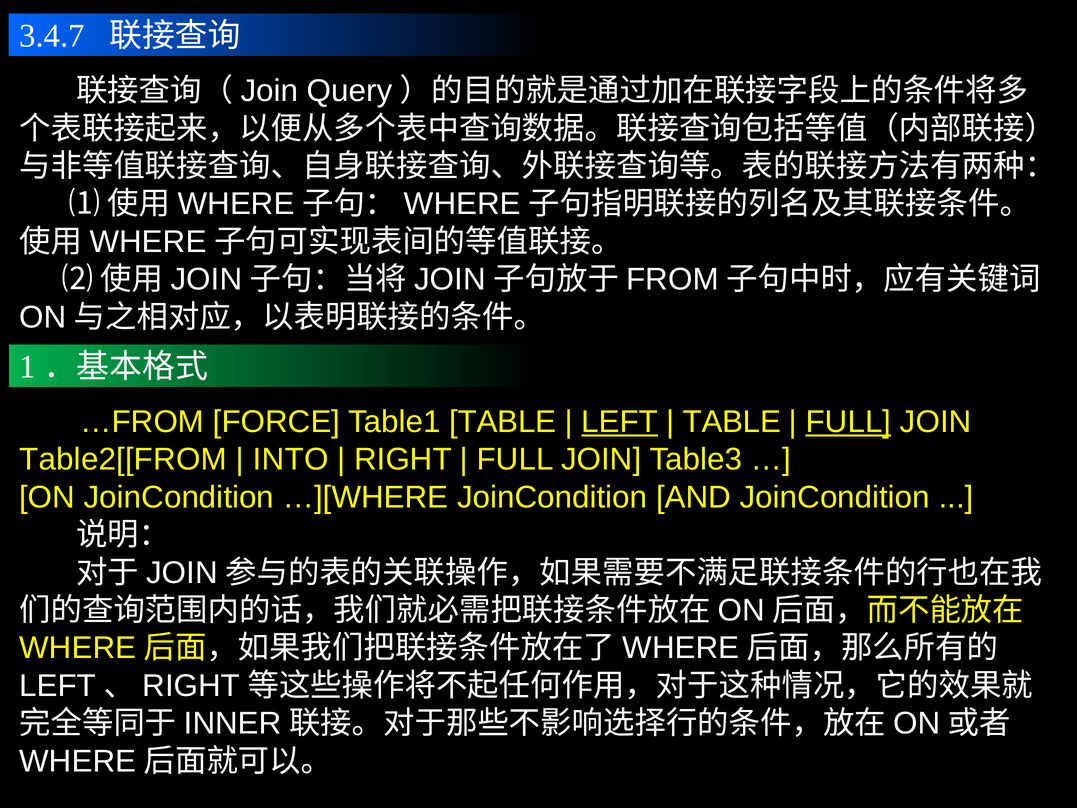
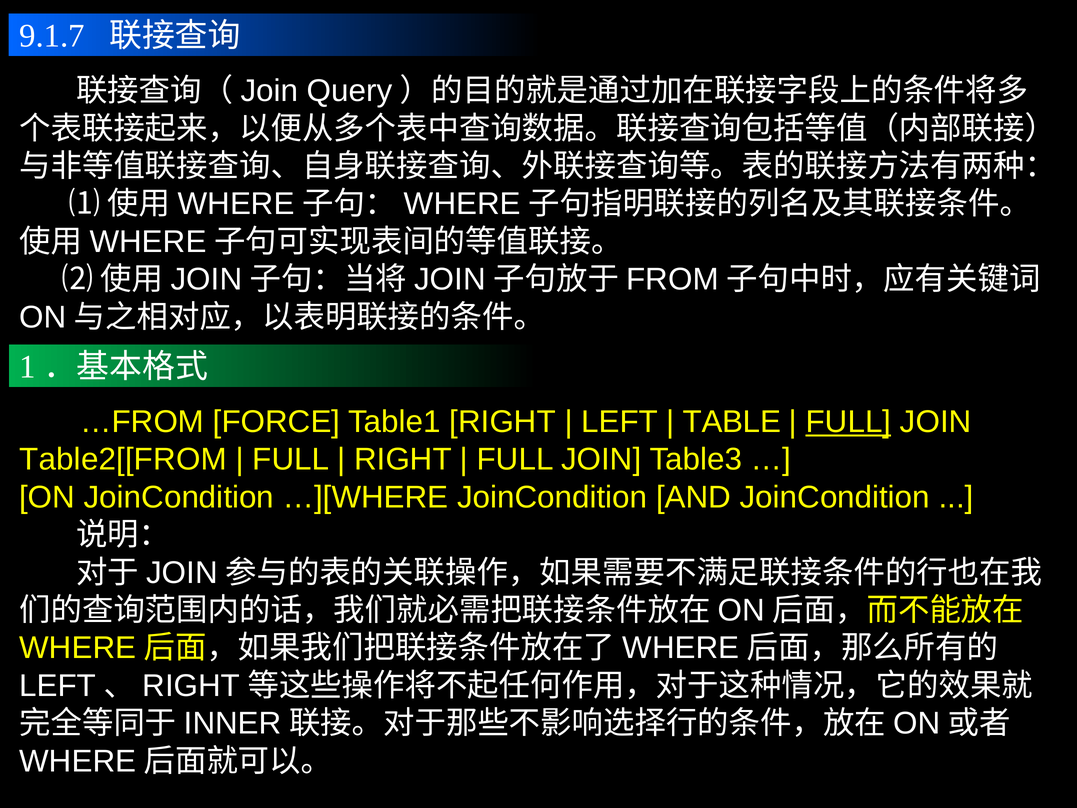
3.4.7: 3.4.7 -> 9.1.7 (52, 36)
Table1 TABLE: TABLE -> RIGHT (503, 422)
LEFT underline: present -> none (620, 422)
INTO: INTO -> FULL (291, 459)
